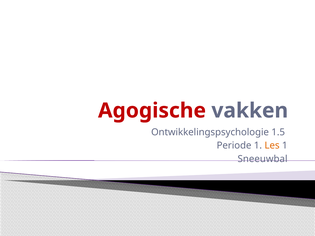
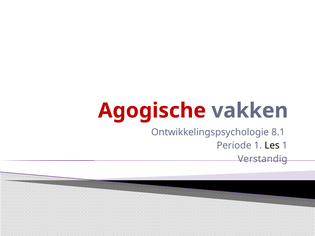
1.5: 1.5 -> 8.1 (278, 132)
Les colour: orange -> black (272, 146)
Sneeuwbal: Sneeuwbal -> Verstandig (263, 159)
